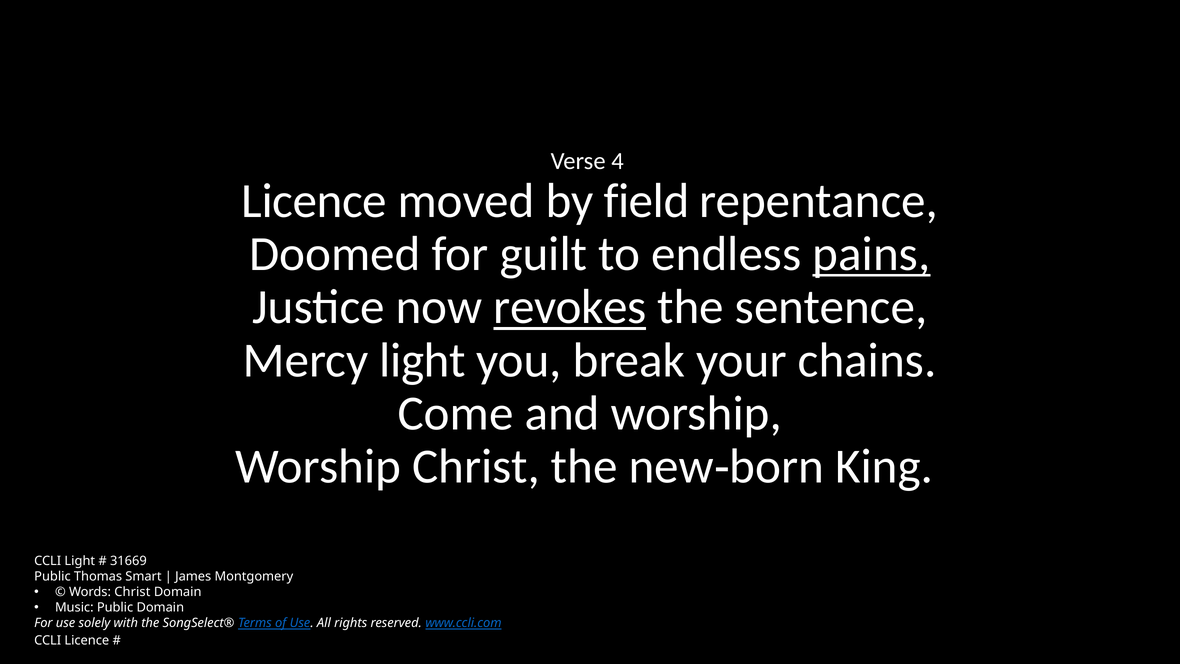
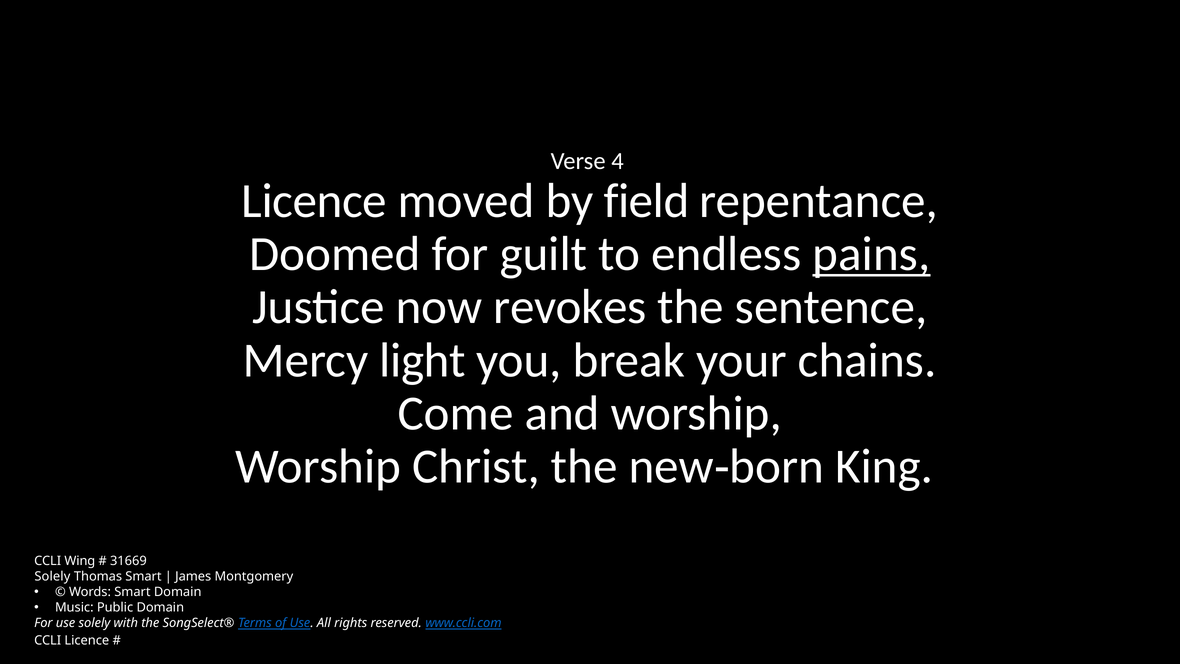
revokes underline: present -> none (570, 307)
CCLI Light: Light -> Wing (80, 561)
Public: Public -> Solely (52, 576)
Words Christ: Christ -> Smart (132, 592)
